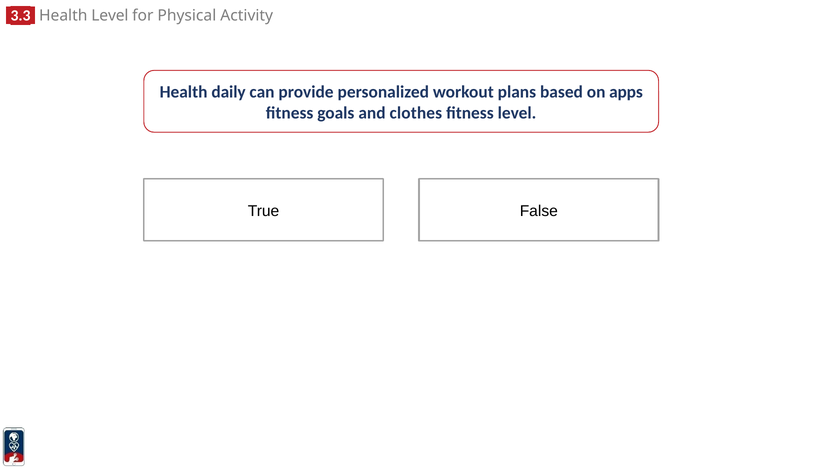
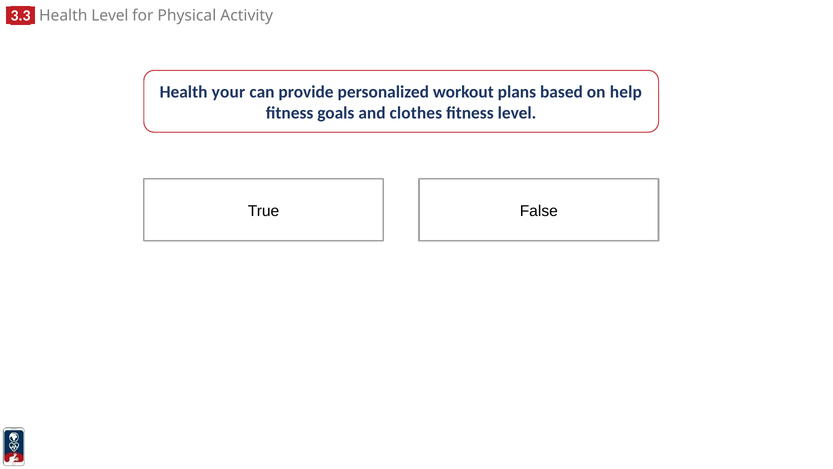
daily: daily -> your (228, 92)
apps: apps -> help (626, 92)
